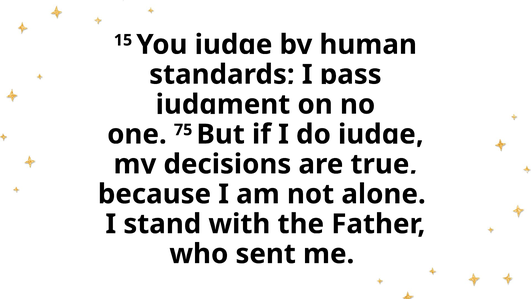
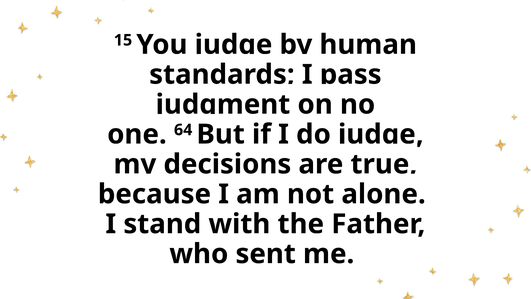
75: 75 -> 64 (183, 130)
